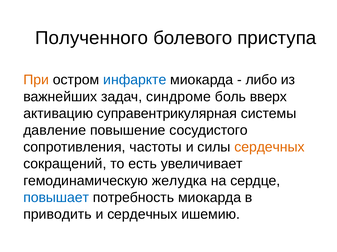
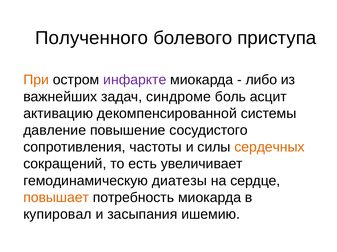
инфаркте colour: blue -> purple (135, 80)
вверх: вверх -> асцит (268, 97)
суправентрикулярная: суправентрикулярная -> декомпенсированной (167, 114)
желудка: желудка -> диатезы (179, 181)
повышает colour: blue -> orange (56, 198)
приводить: приводить -> купировал (57, 215)
и сердечных: сердечных -> засыпания (142, 215)
